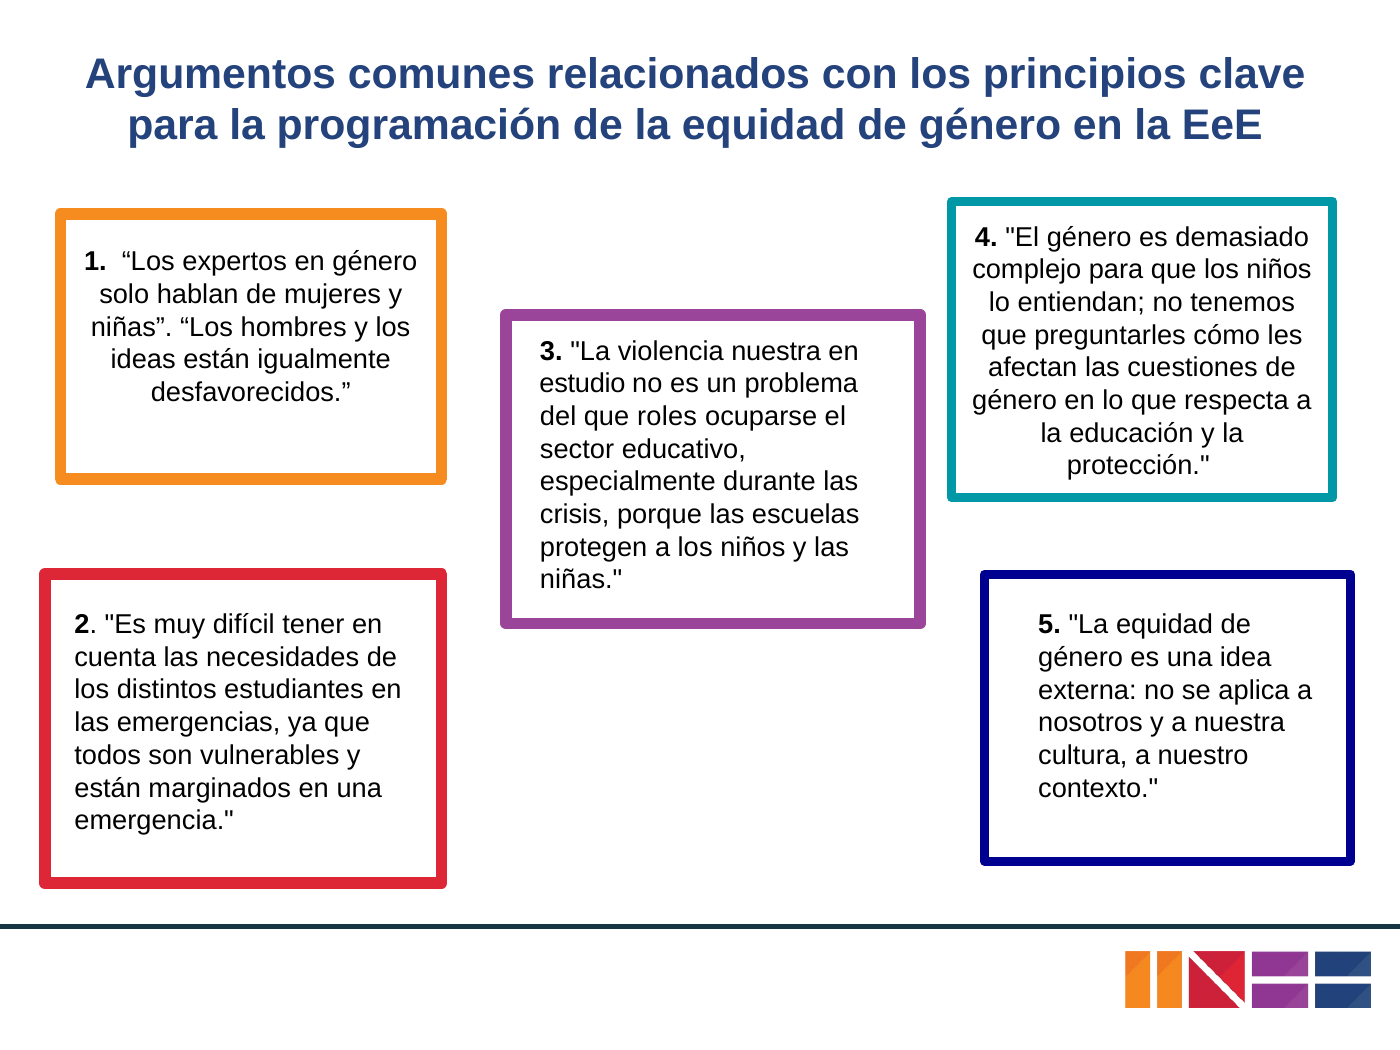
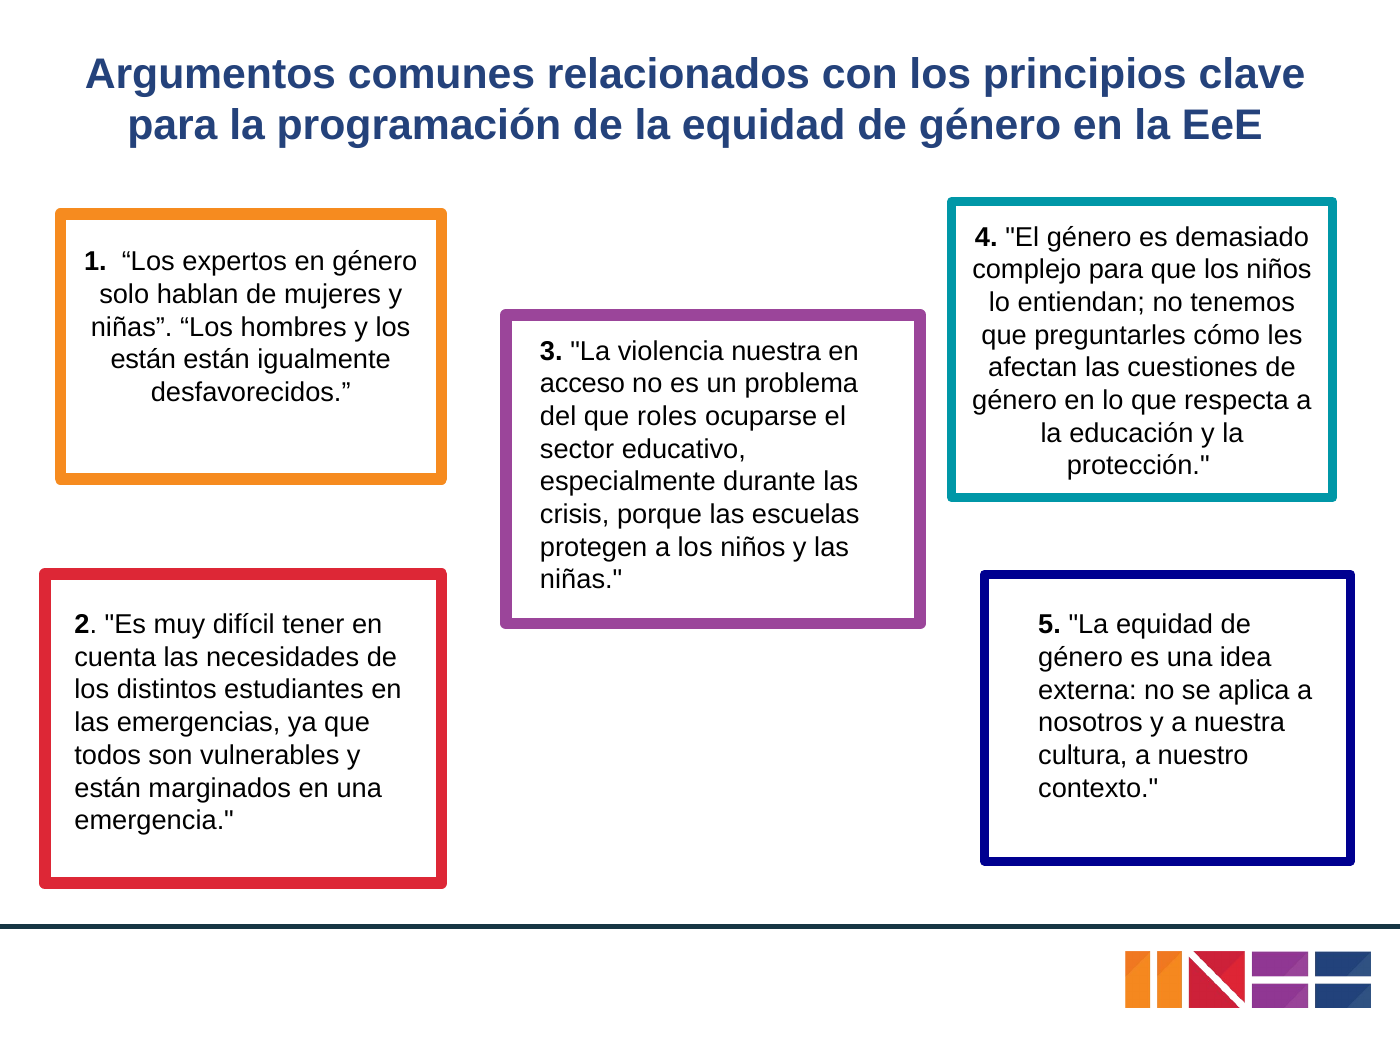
ideas: ideas -> están (143, 360)
estudio: estudio -> acceso (583, 384)
